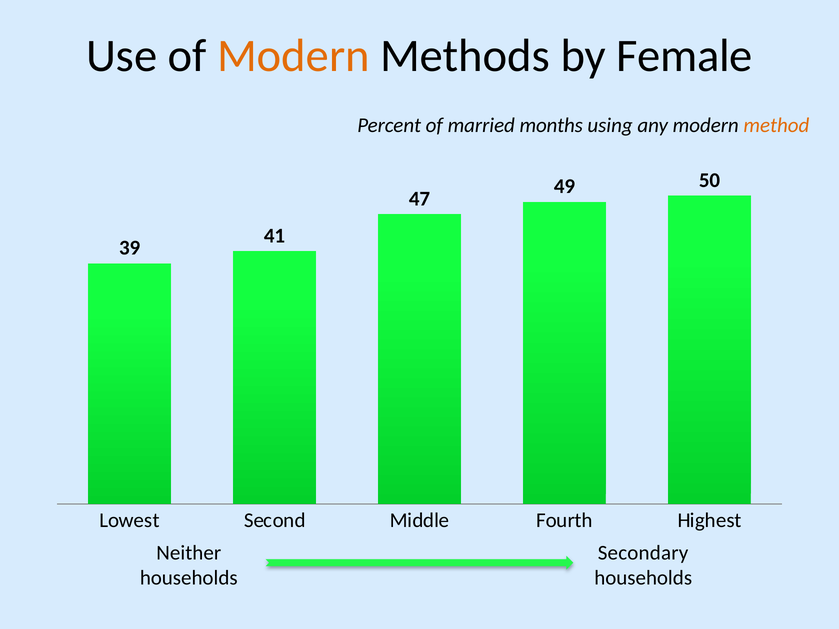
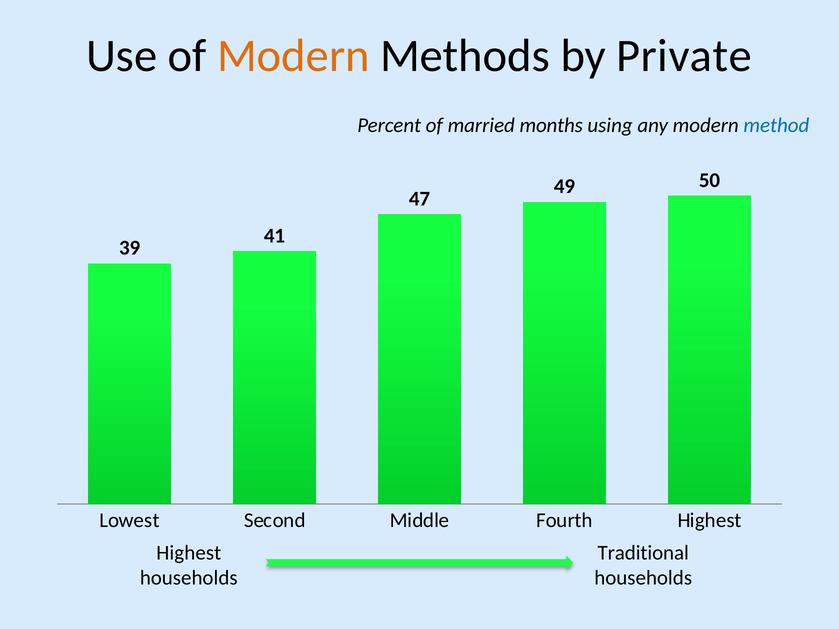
Female: Female -> Private (684, 56)
method colour: orange -> blue (776, 125)
Neither: Neither -> Highest (189, 553)
Secondary: Secondary -> Traditional (643, 553)
